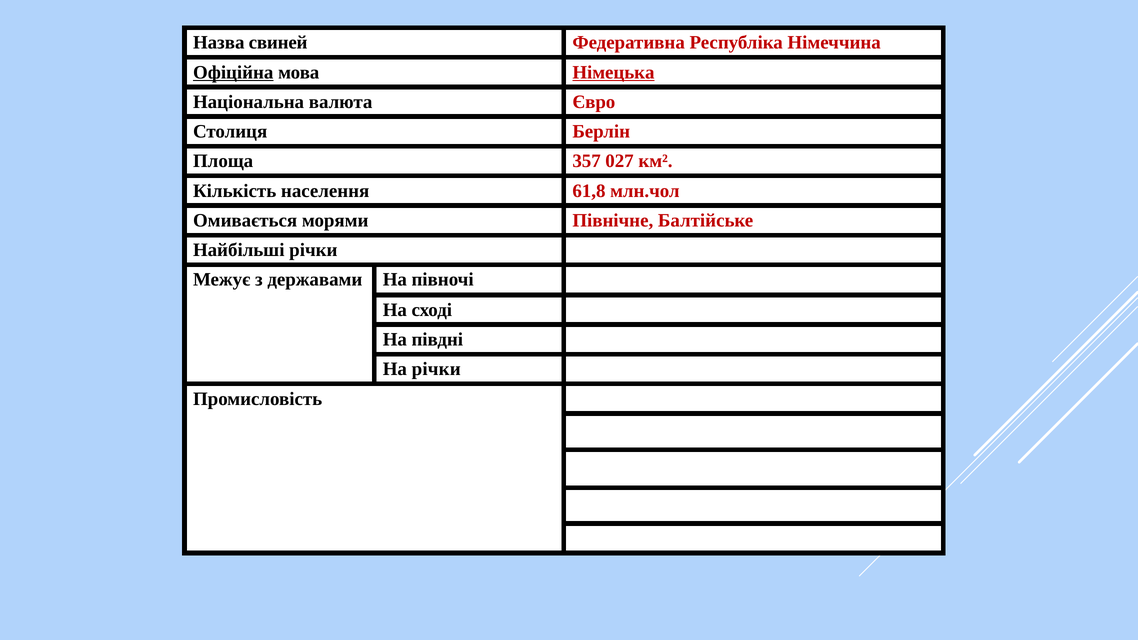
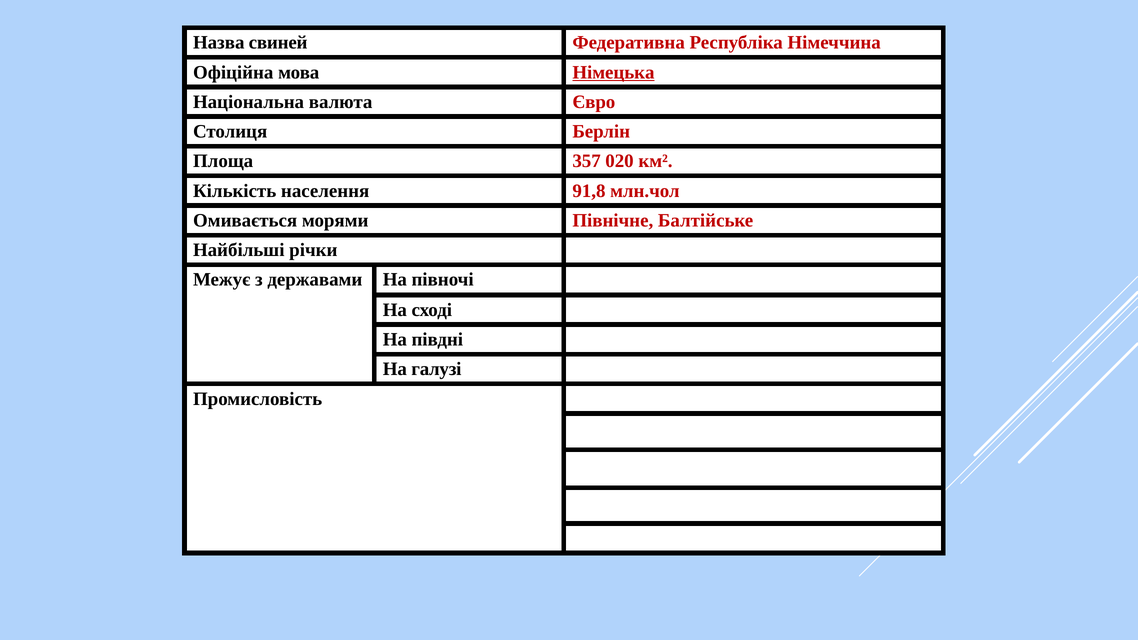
Офіційна underline: present -> none (233, 72)
027: 027 -> 020 (620, 161)
61,8: 61,8 -> 91,8 (589, 191)
На річки: річки -> галузі (436, 369)
